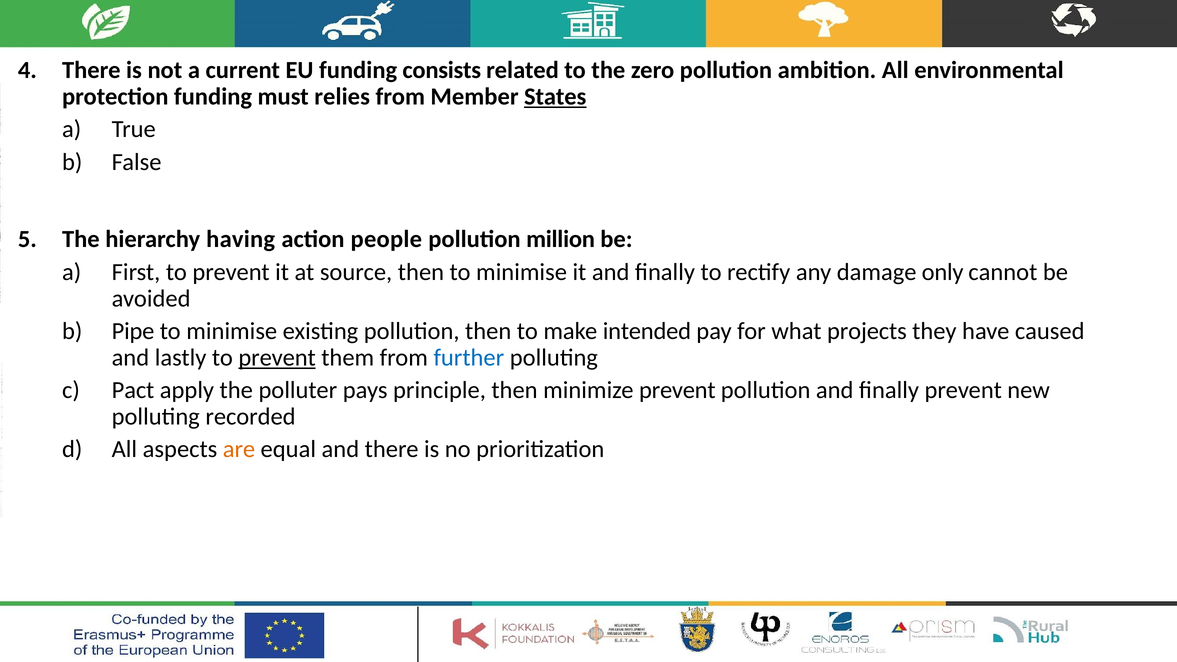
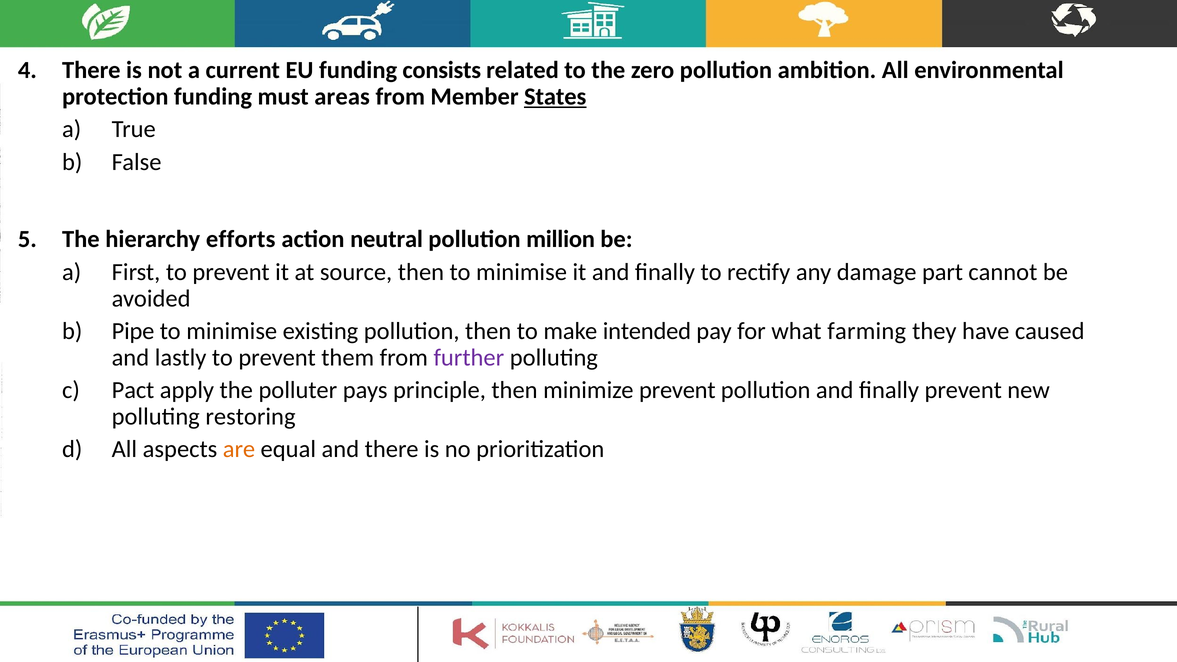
relies: relies -> areas (342, 97)
having: having -> efforts (241, 239)
people: people -> neutral (387, 239)
only: only -> part (943, 272)
projects: projects -> farming (867, 331)
prevent underline: present -> none (277, 358)
further colour: blue -> purple (469, 358)
recorded: recorded -> restoring (250, 417)
